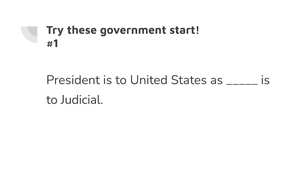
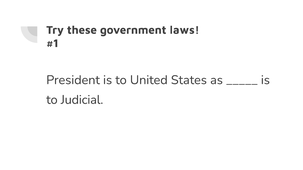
start: start -> laws (185, 30)
